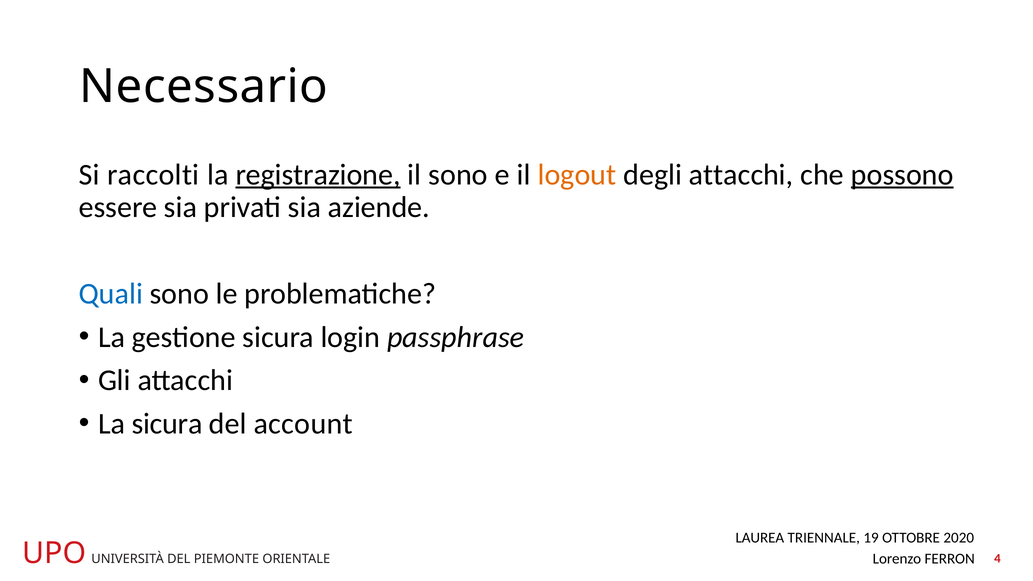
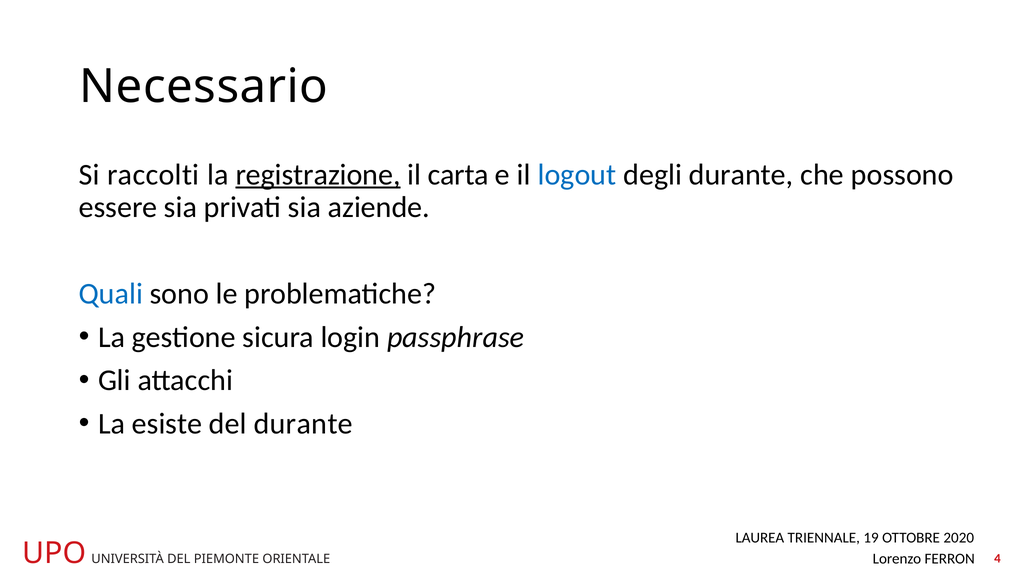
il sono: sono -> carta (458, 175)
logout colour: orange -> blue (577, 175)
degli attacchi: attacchi -> durante (741, 175)
possono underline: present -> none (902, 175)
La sicura: sicura -> esiste (167, 424)
del account: account -> durante (303, 424)
